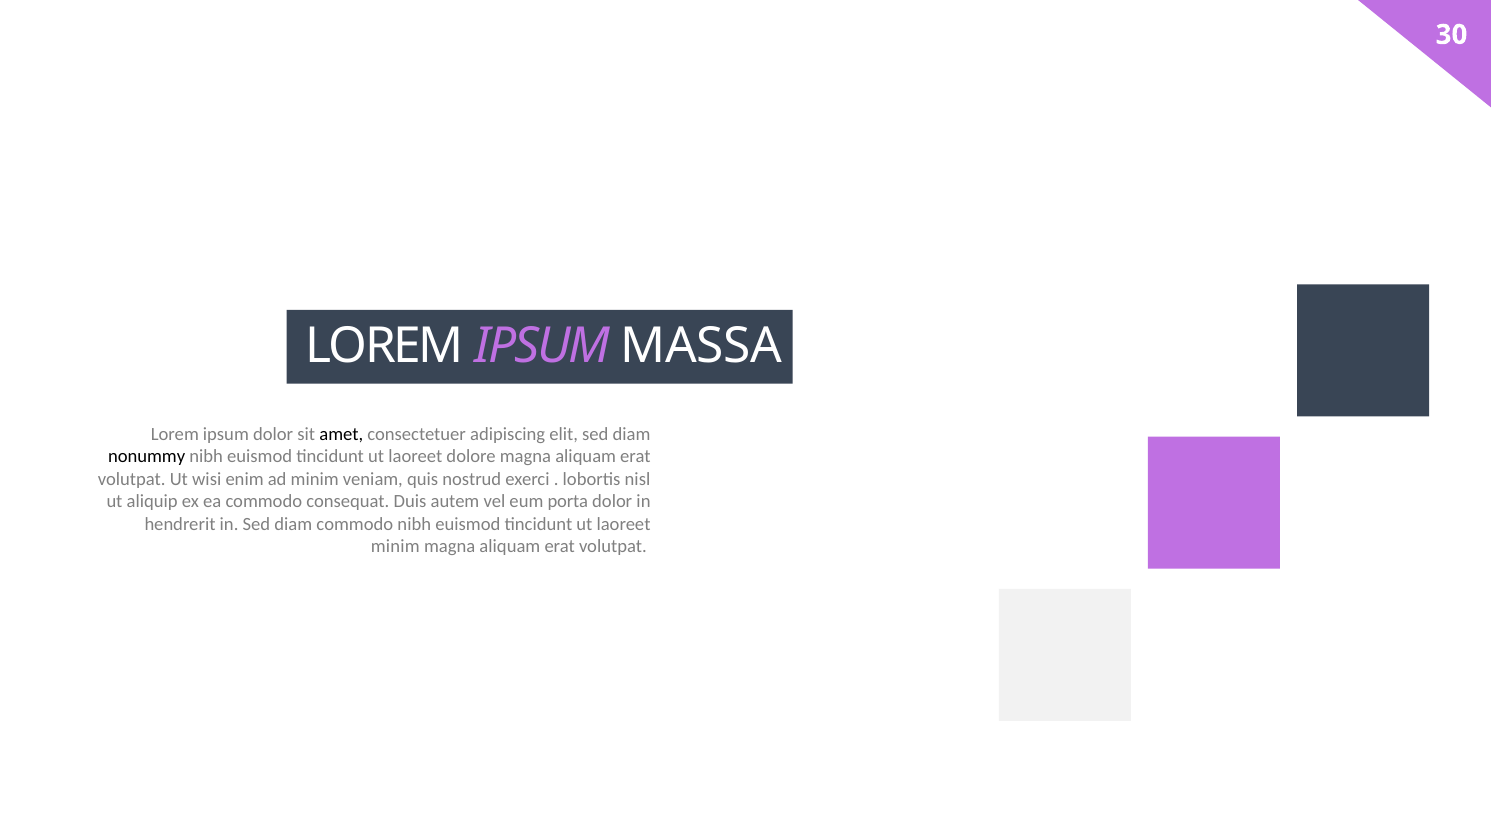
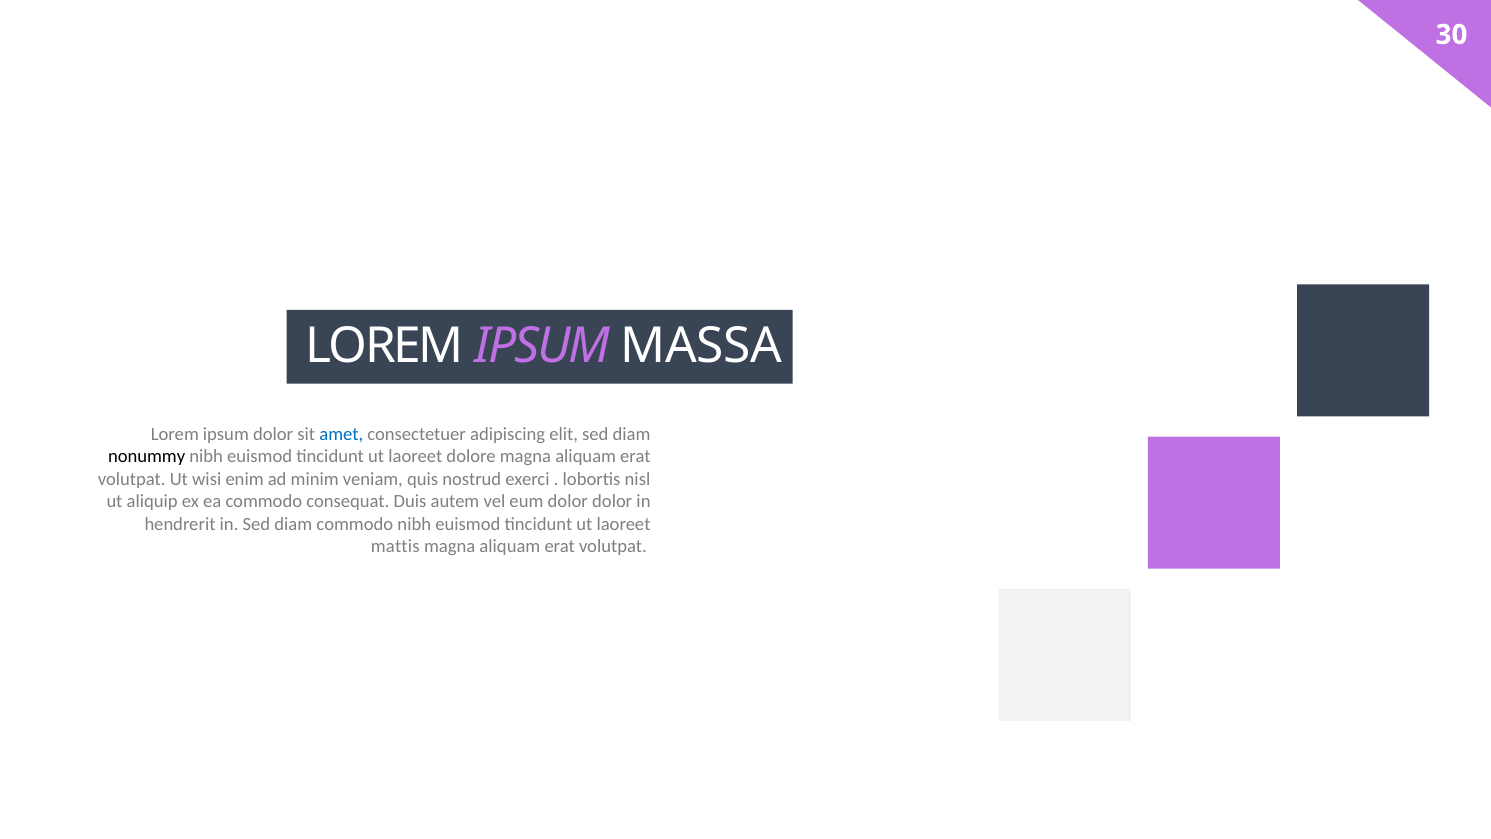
amet colour: black -> blue (341, 434)
eum porta: porta -> dolor (568, 501)
minim: minim -> mattis (395, 546)
